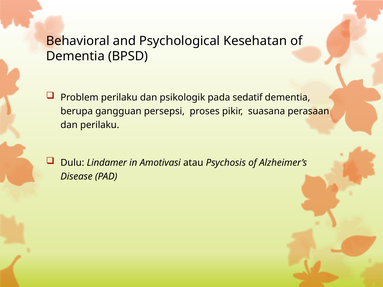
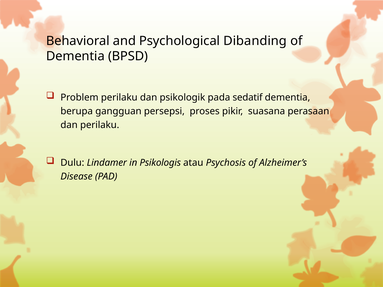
Kesehatan: Kesehatan -> Dibanding (255, 41)
Amotivasi: Amotivasi -> Psikologis (160, 163)
